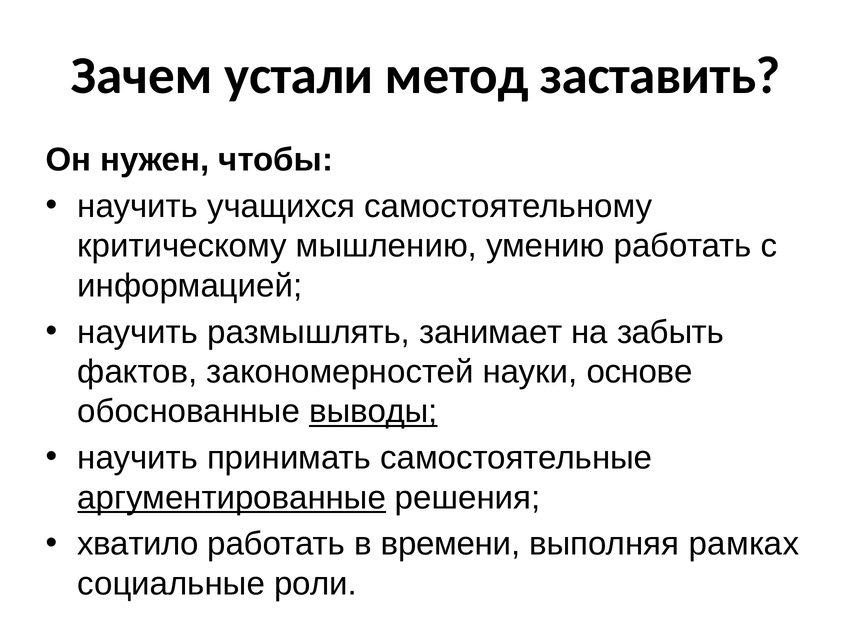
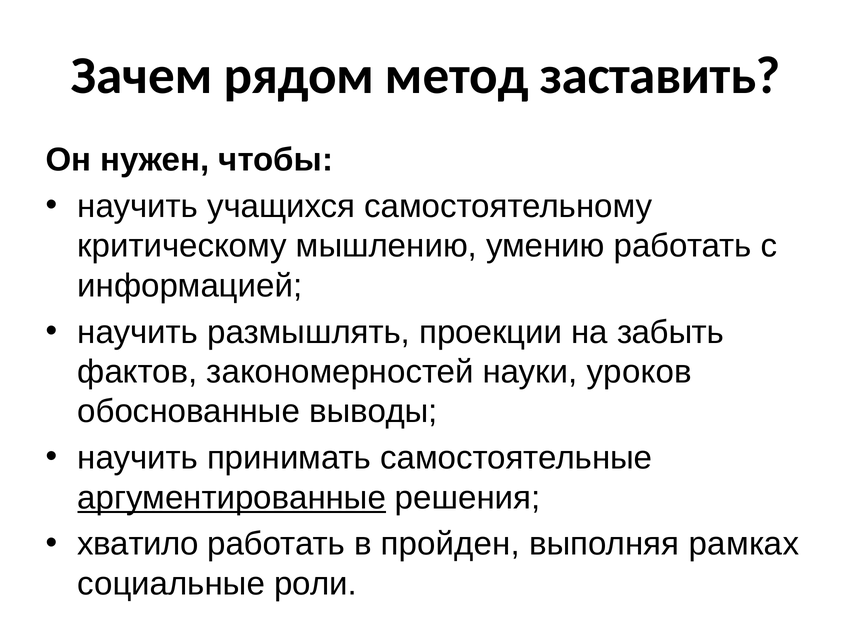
устали: устали -> рядом (299, 75)
занимает: занимает -> проекции (491, 332)
основе: основе -> уроков (639, 372)
выводы underline: present -> none (373, 411)
времени: времени -> пройден (450, 544)
